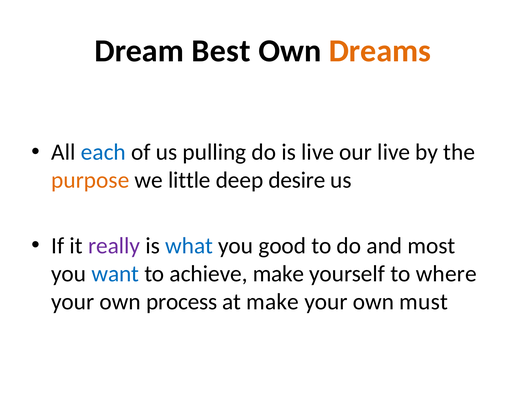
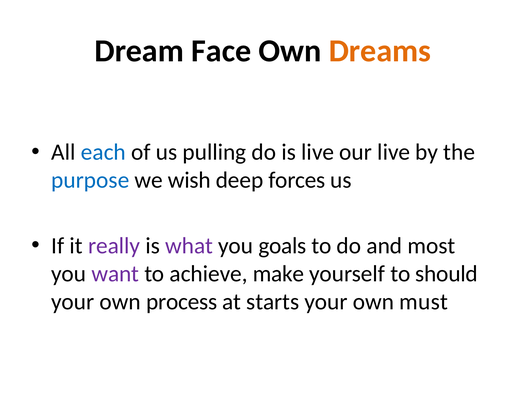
Best: Best -> Face (221, 51)
purpose colour: orange -> blue (90, 181)
little: little -> wish (189, 181)
desire: desire -> forces (297, 181)
what colour: blue -> purple (189, 246)
good: good -> goals (282, 246)
want colour: blue -> purple (115, 274)
where: where -> should (447, 274)
at make: make -> starts (273, 302)
